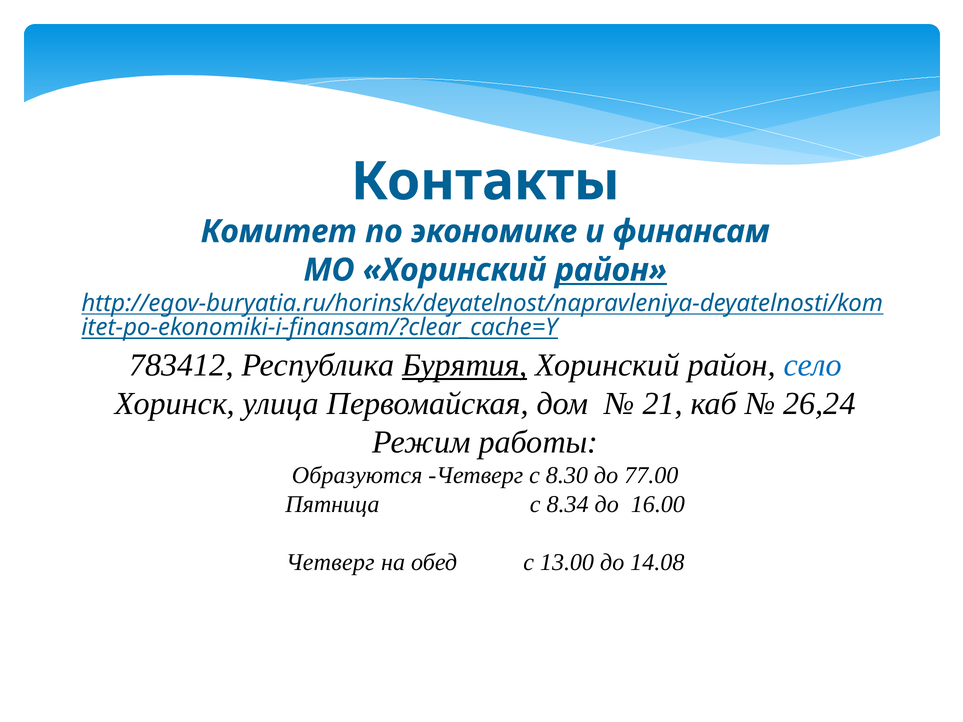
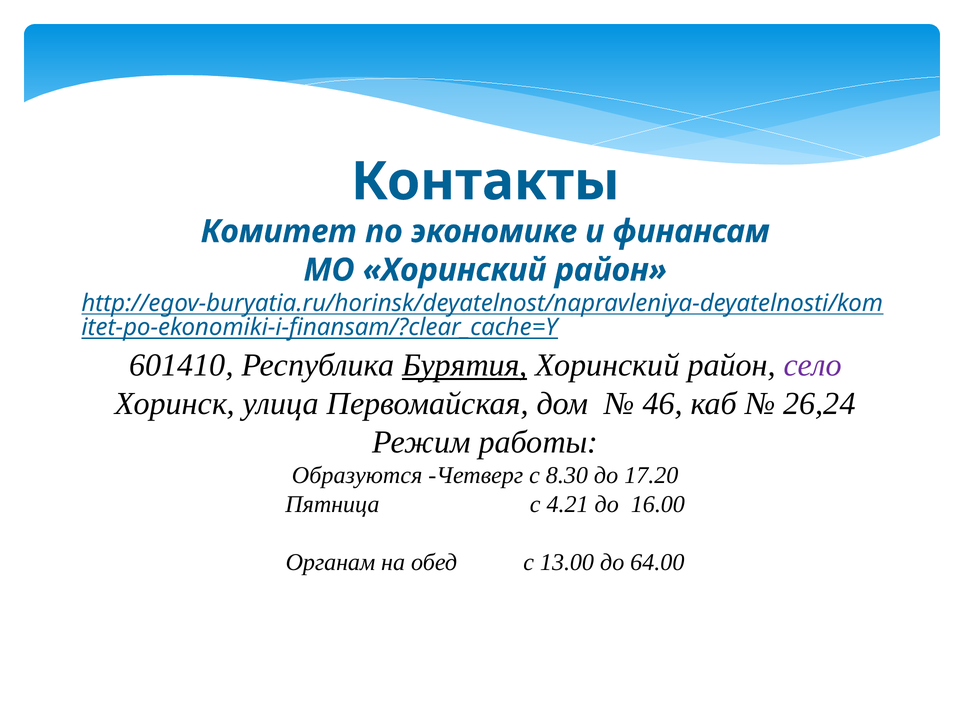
район underline: present -> none (611, 270)
783412: 783412 -> 601410 (181, 366)
село colour: blue -> purple (813, 366)
21: 21 -> 46 (663, 404)
77.00: 77.00 -> 17.20 (651, 476)
8.34: 8.34 -> 4.21 (568, 505)
Четверг: Четверг -> Органам (330, 562)
14.08: 14.08 -> 64.00 (657, 562)
